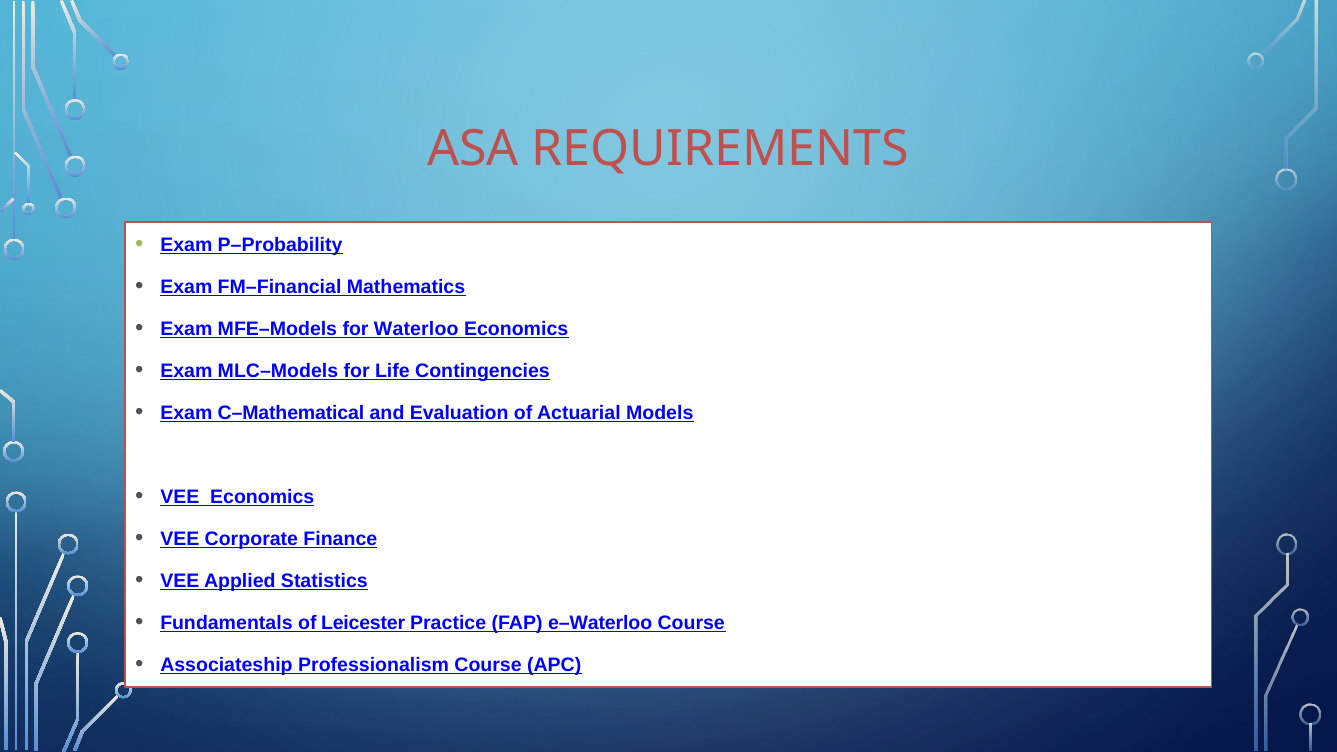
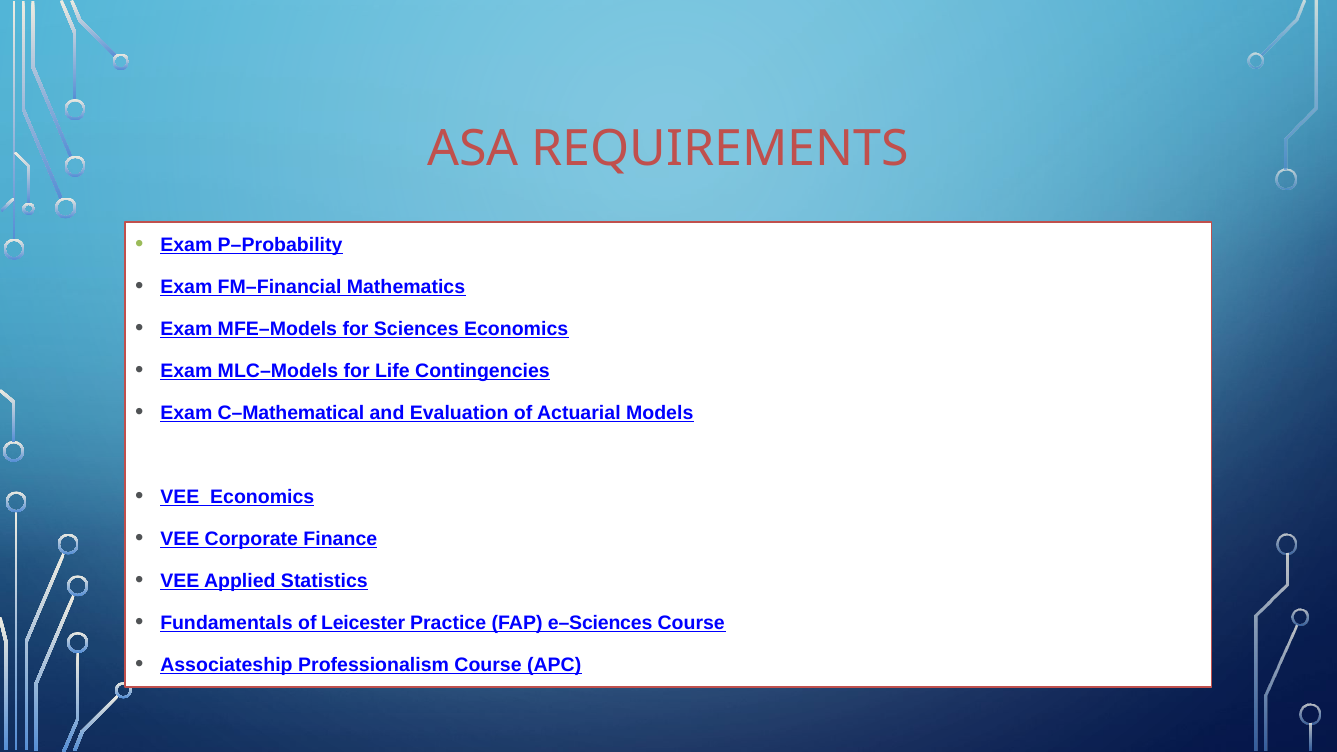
Waterloo: Waterloo -> Sciences (416, 329)
e–Waterloo: e–Waterloo -> e–Sciences (600, 623)
